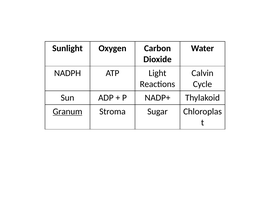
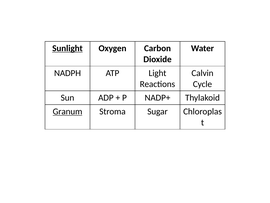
Sunlight underline: none -> present (67, 48)
